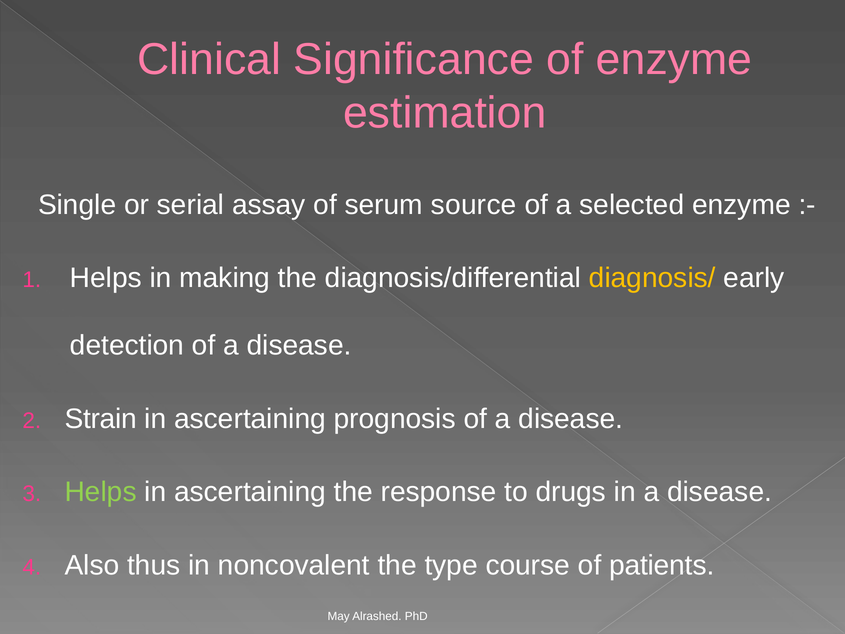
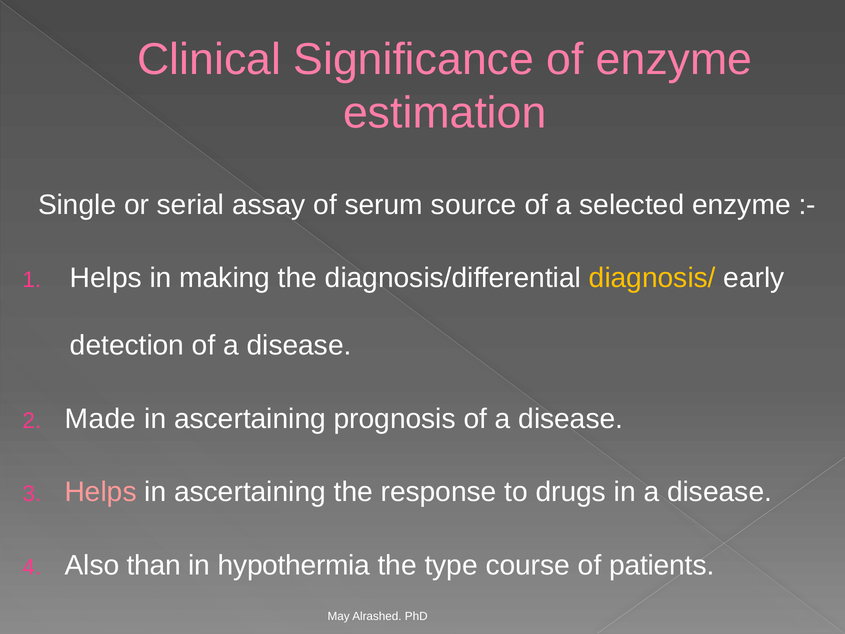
Strain: Strain -> Made (100, 419)
Helps colour: light green -> pink (101, 492)
thus: thus -> than (154, 565)
noncovalent: noncovalent -> hypothermia (294, 565)
